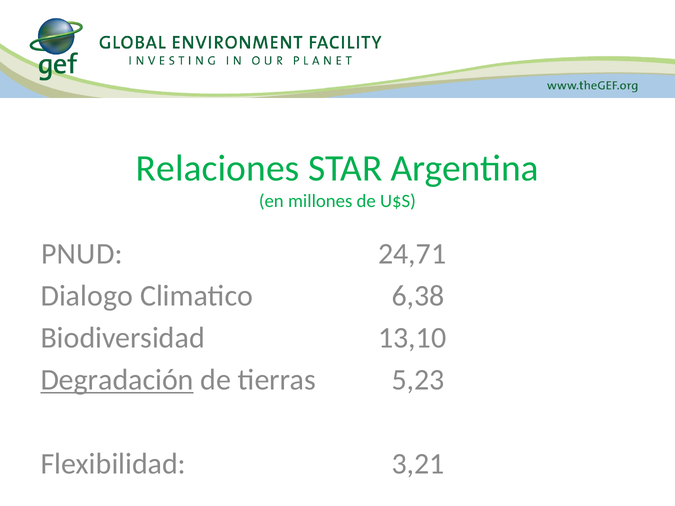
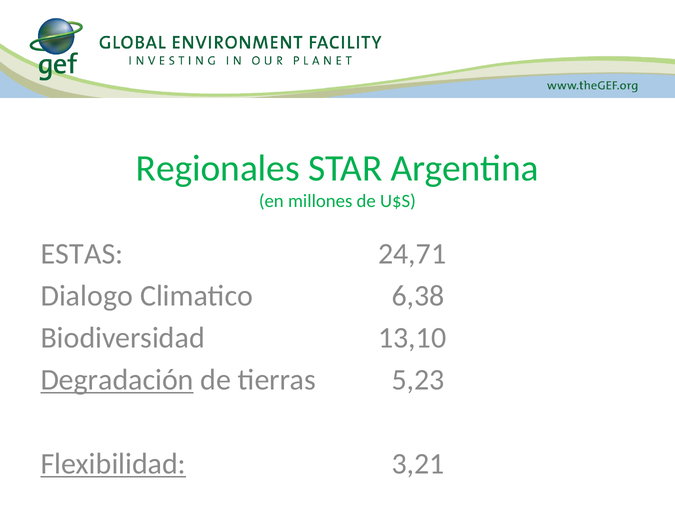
Relaciones: Relaciones -> Regionales (218, 169)
PNUD: PNUD -> ESTAS (82, 254)
Flexibilidad underline: none -> present (113, 464)
